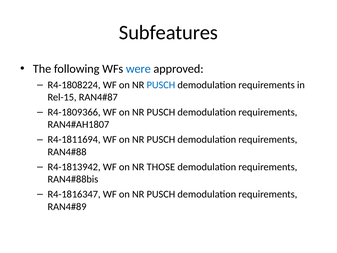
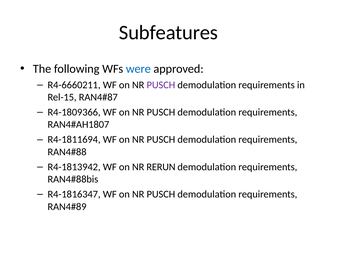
R4-1808224: R4-1808224 -> R4-6660211 (74, 85)
PUSCH colour: blue -> purple (161, 85)
THOSE: THOSE -> RERUN (161, 167)
